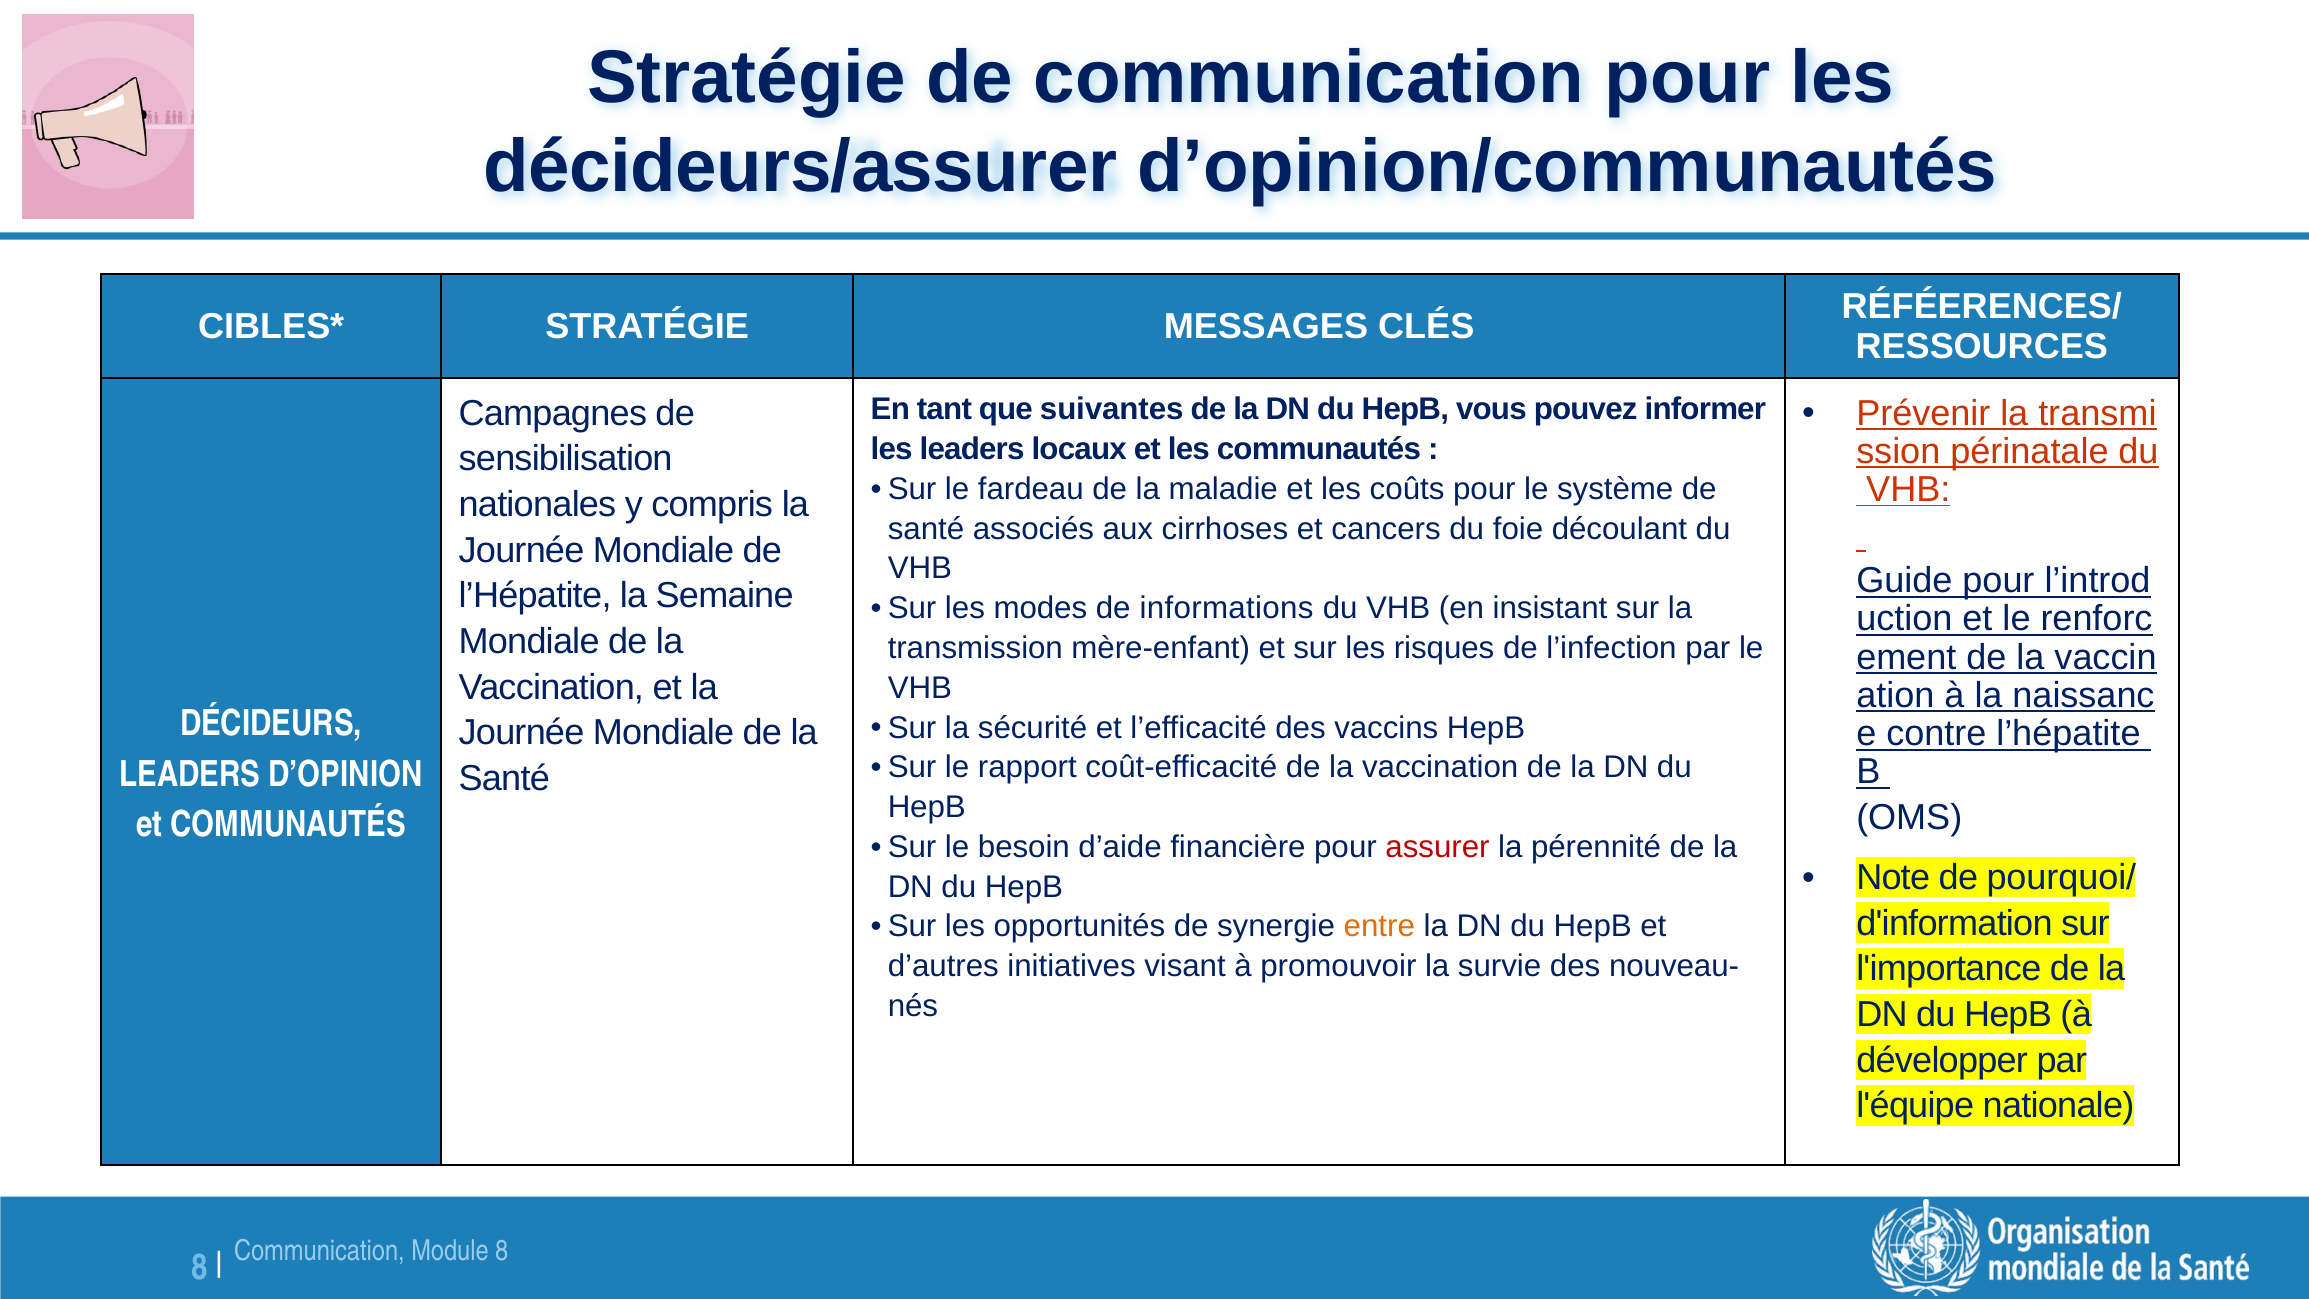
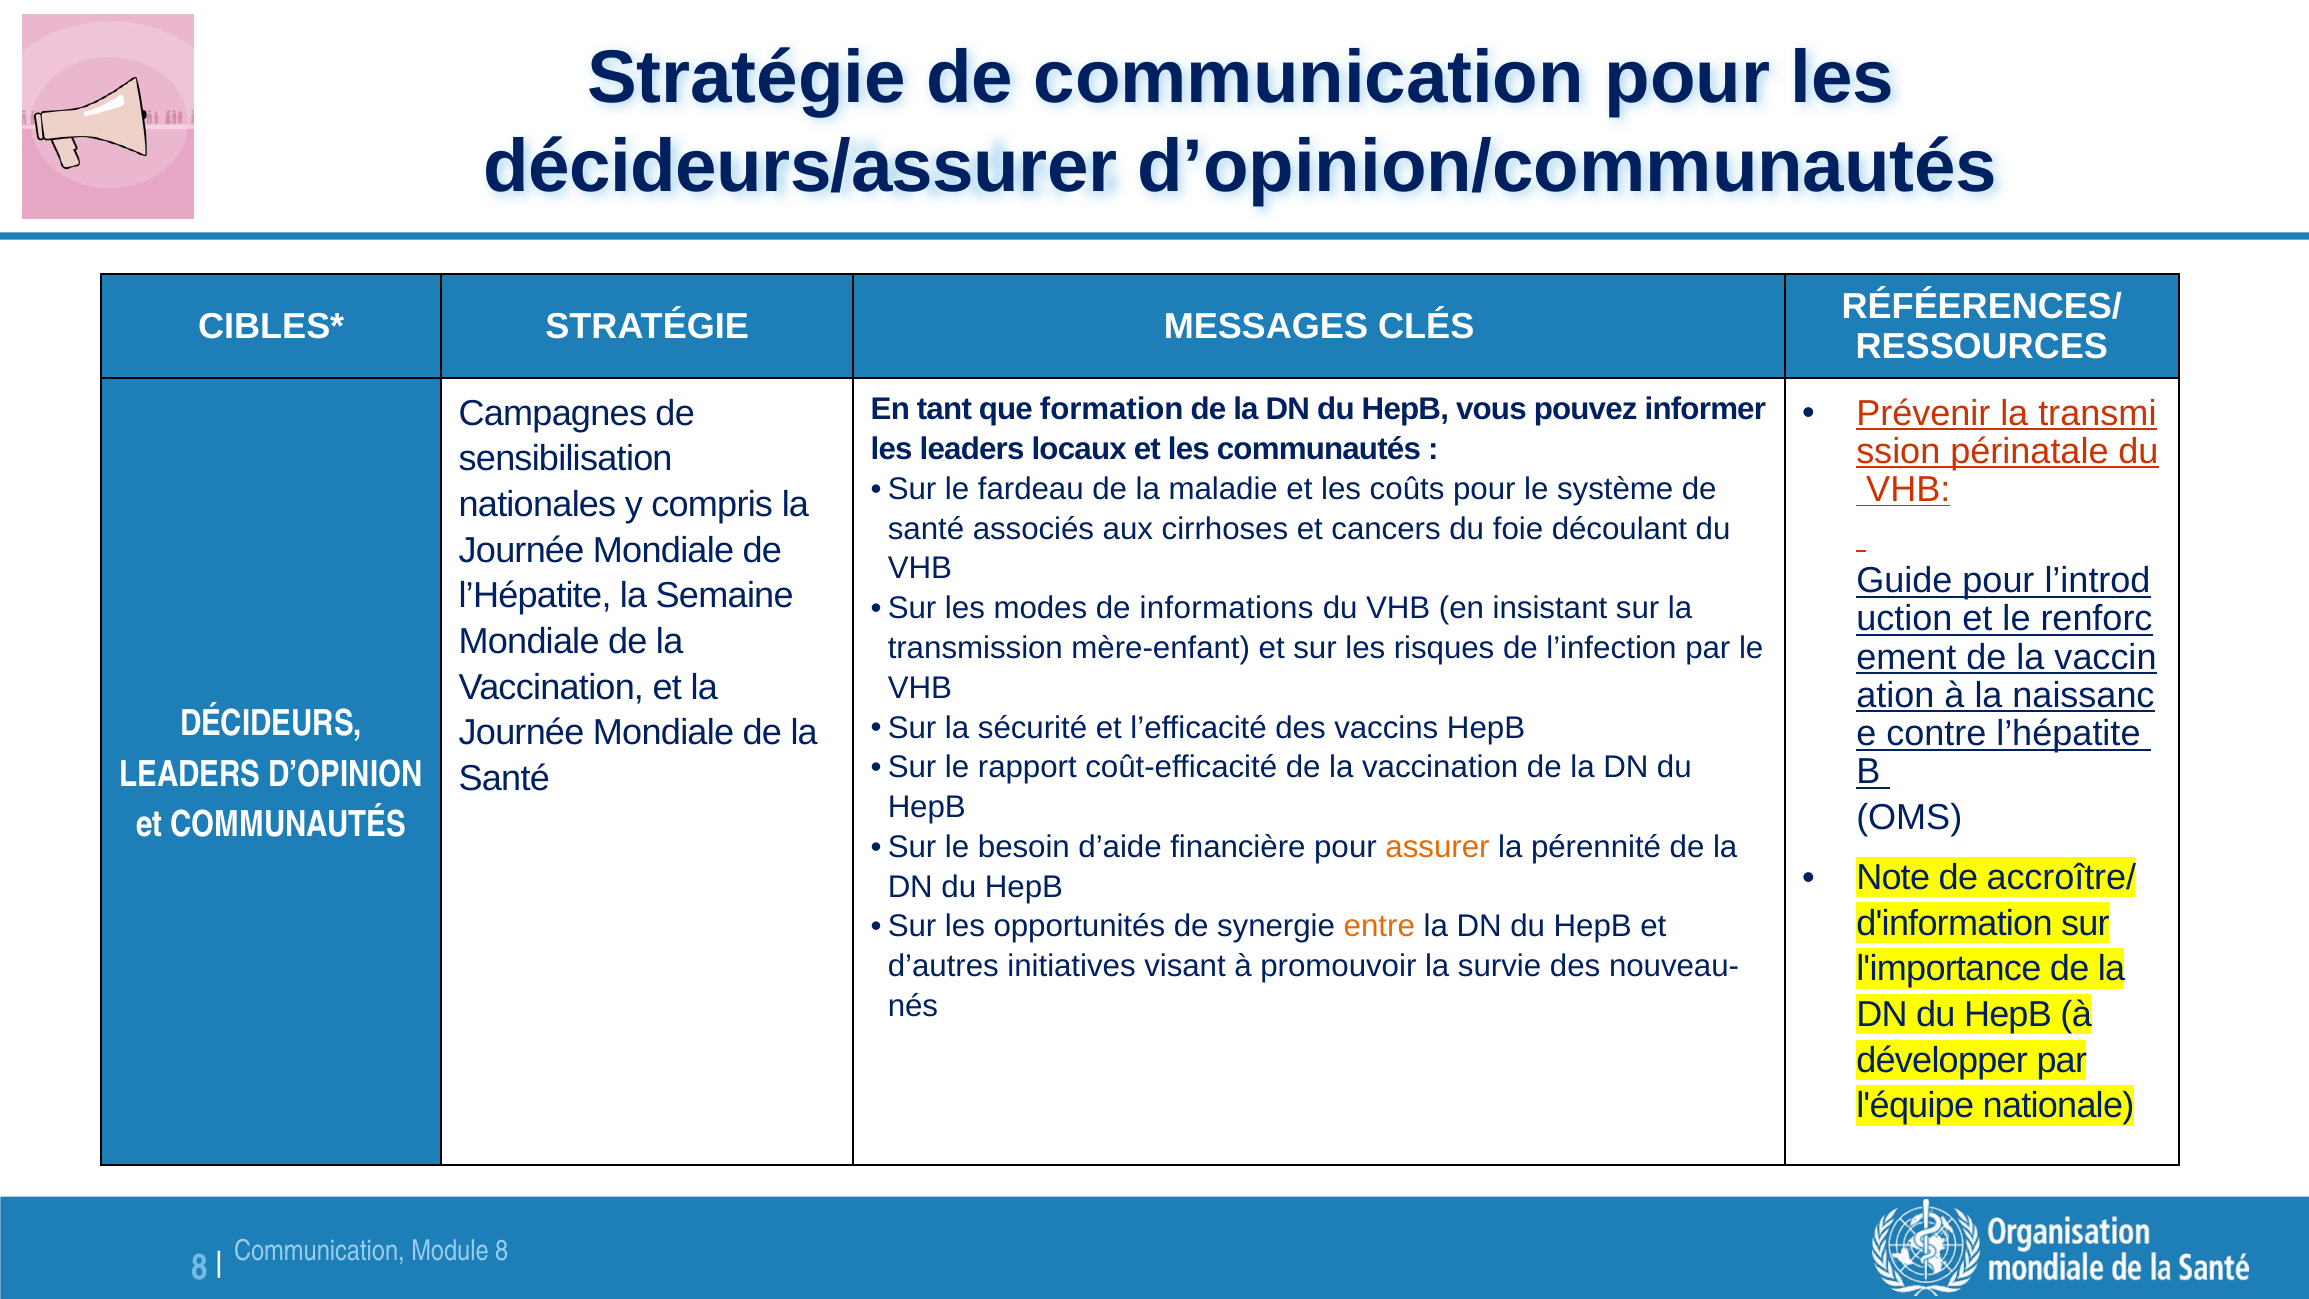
suivantes: suivantes -> formation (1112, 410)
assurer colour: red -> orange (1438, 847)
pourquoi/: pourquoi/ -> accroître/ (2061, 877)
